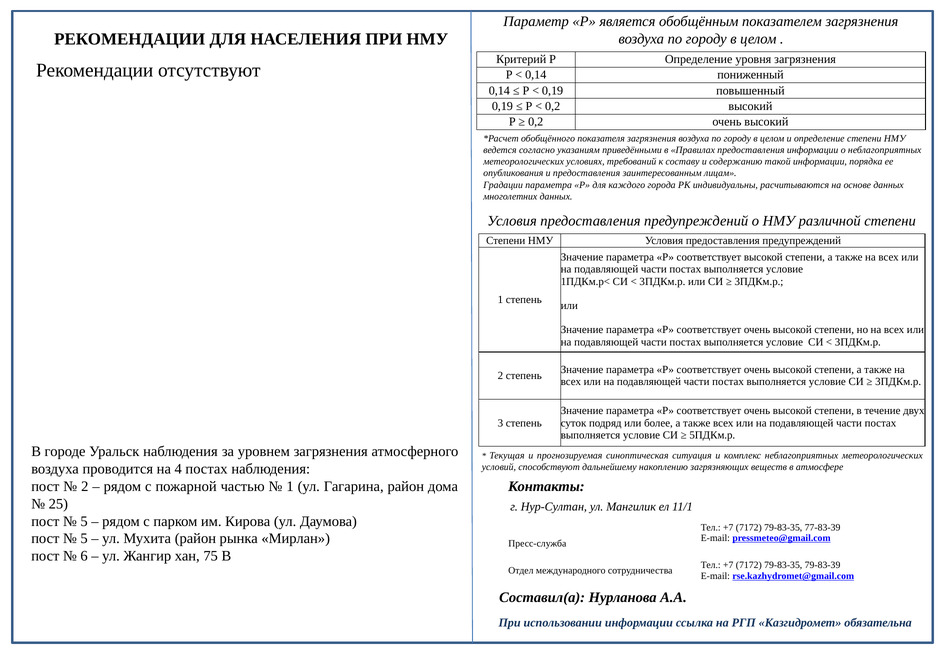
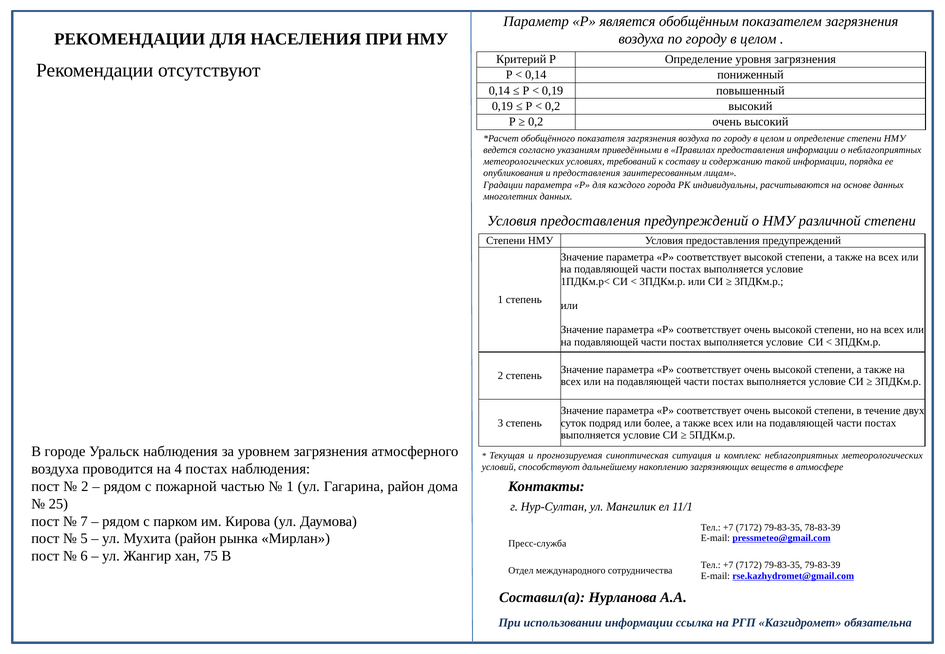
5: 5 -> 7 (84, 521)
77-83-39: 77-83-39 -> 78-83-39 (823, 528)
